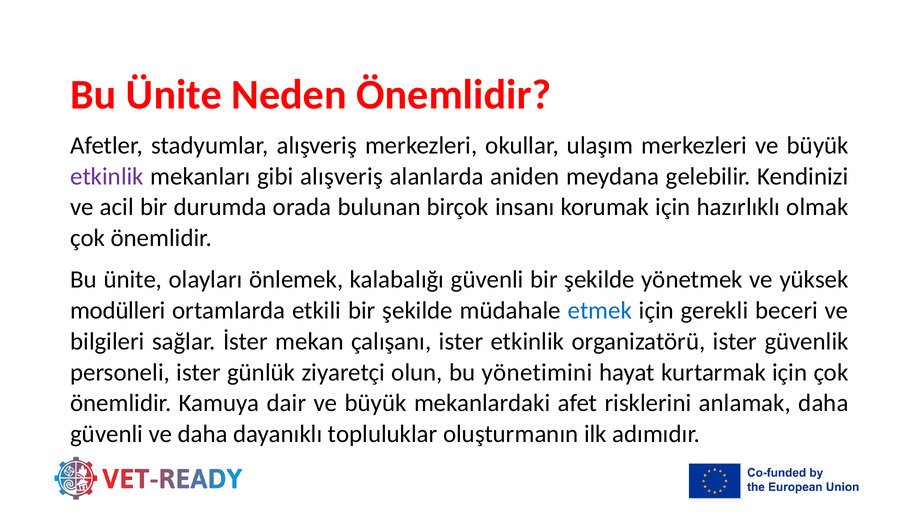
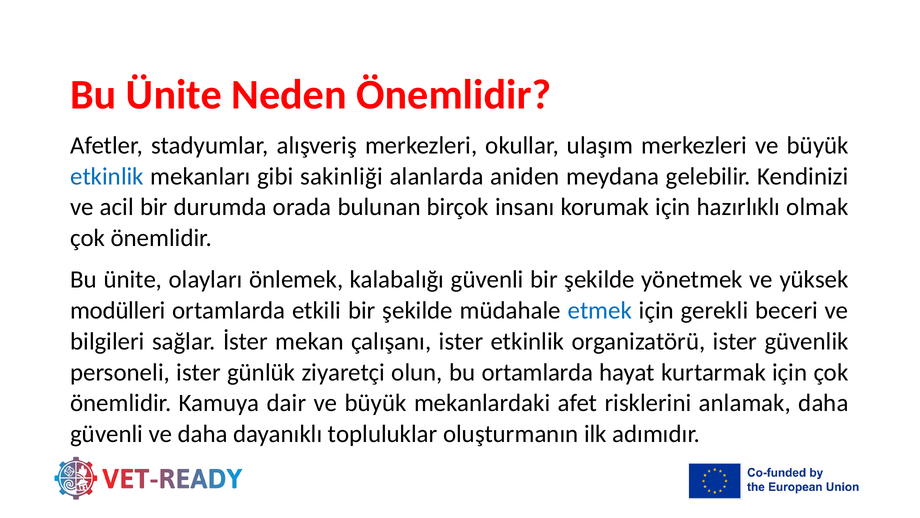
etkinlik colour: purple -> blue (107, 176)
gibi alışveriş: alışveriş -> sakinliği (342, 176)
bu yönetimini: yönetimini -> ortamlarda (537, 372)
